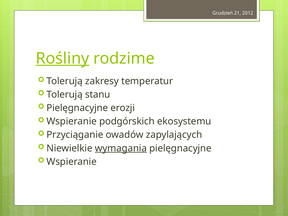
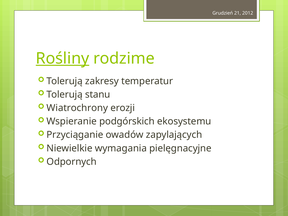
Pielęgnacyjne: Pielęgnacyjne -> Wiatrochrony (77, 108)
wymagania underline: present -> none (121, 148)
Wspieranie: Wspieranie -> Odpornych (72, 162)
